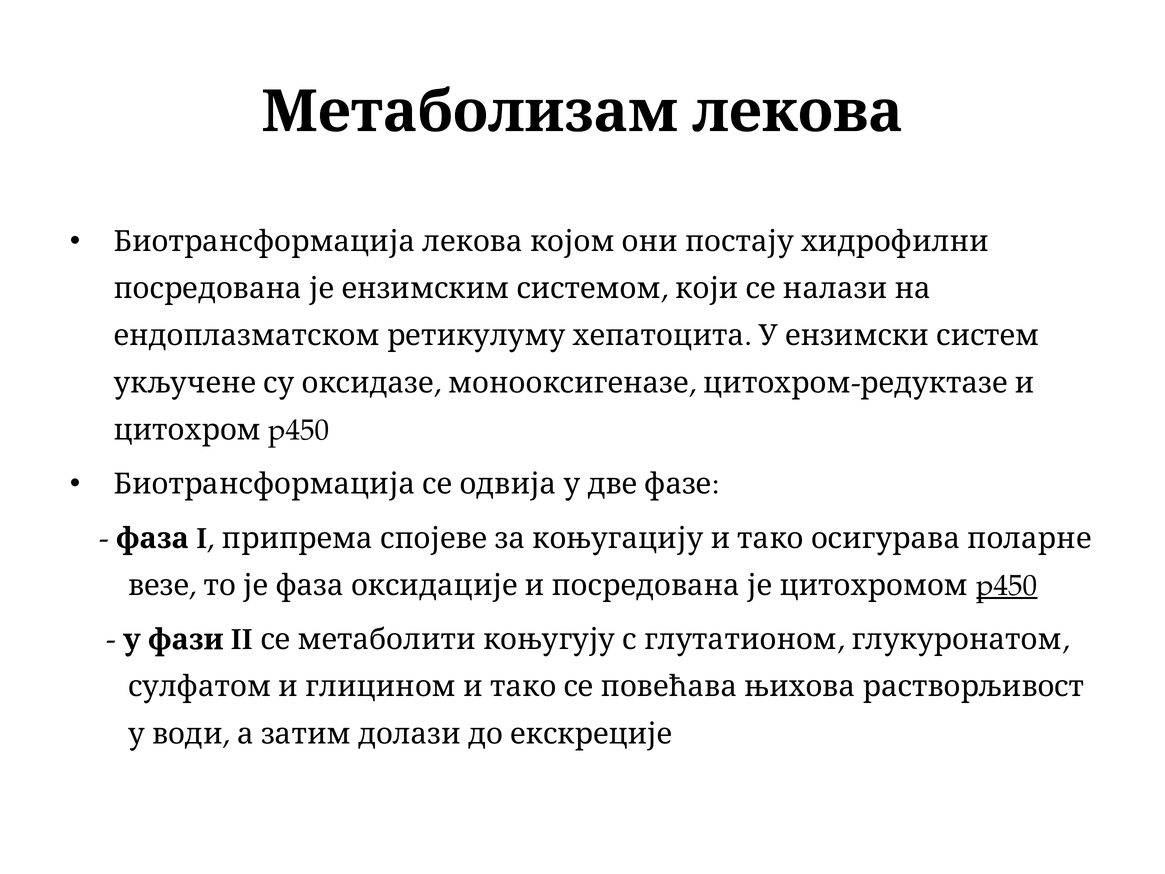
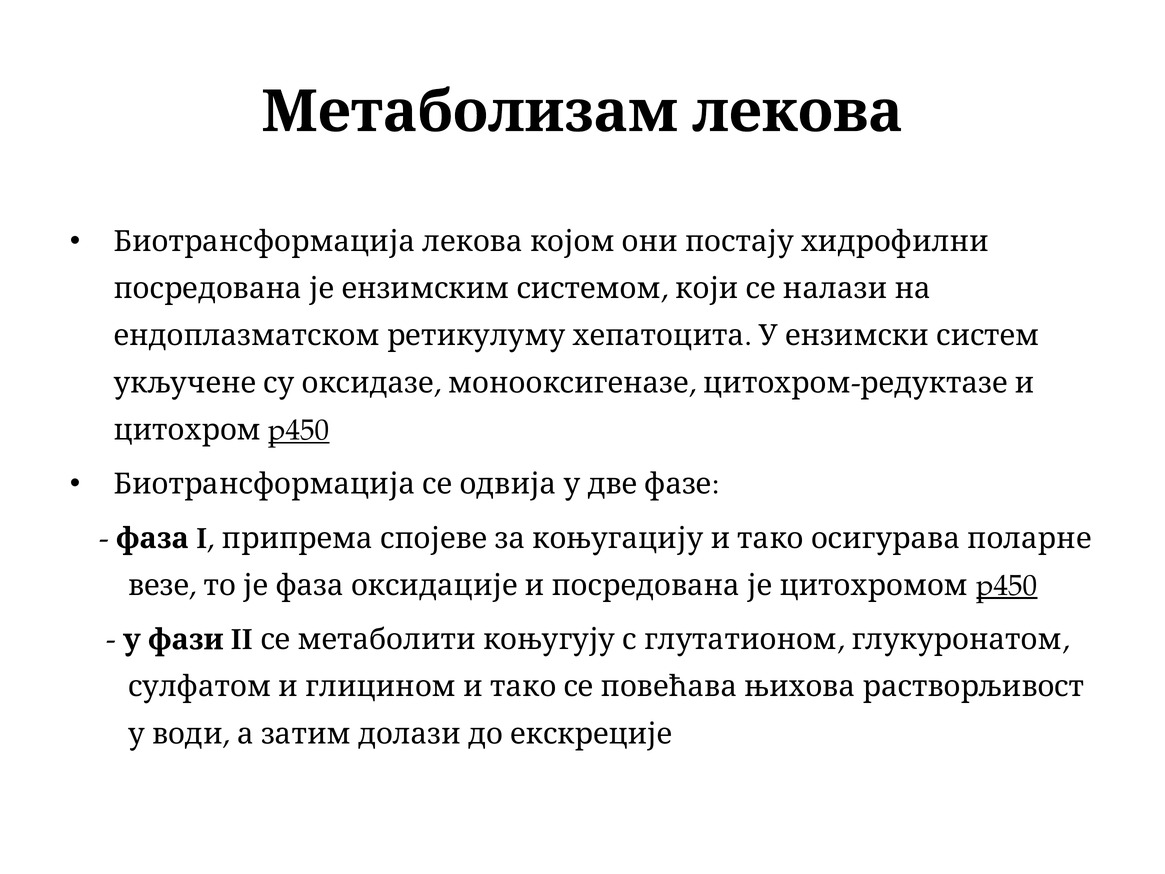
p450 underline: none -> present (299, 430)
